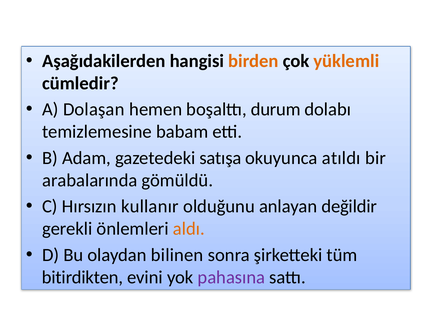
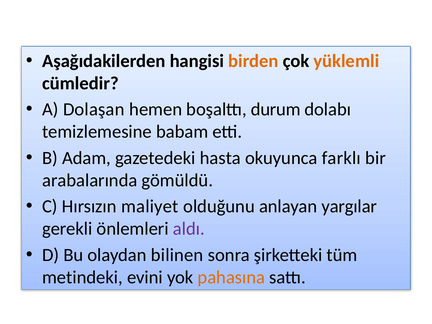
satışa: satışa -> hasta (220, 158)
atıldı: atıldı -> farklı (341, 158)
kullanır: kullanır -> maliyet (150, 206)
değildir: değildir -> yargılar (349, 206)
aldı colour: orange -> purple (189, 229)
bitirdikten: bitirdikten -> metindeki (82, 277)
pahasına colour: purple -> orange (231, 277)
